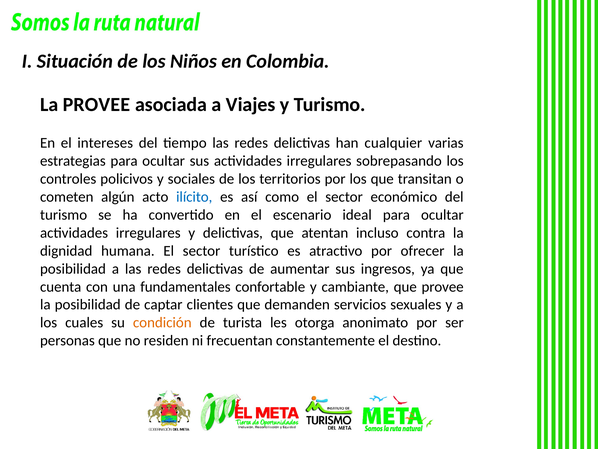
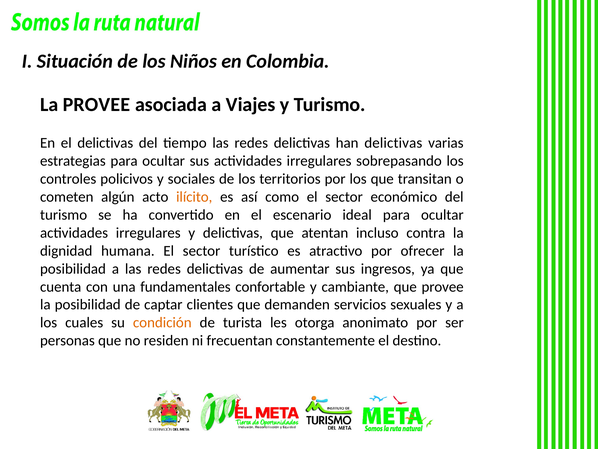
el intereses: intereses -> delictivas (105, 143)
han cualquier: cualquier -> delictivas (393, 143)
ilícito colour: blue -> orange (194, 197)
